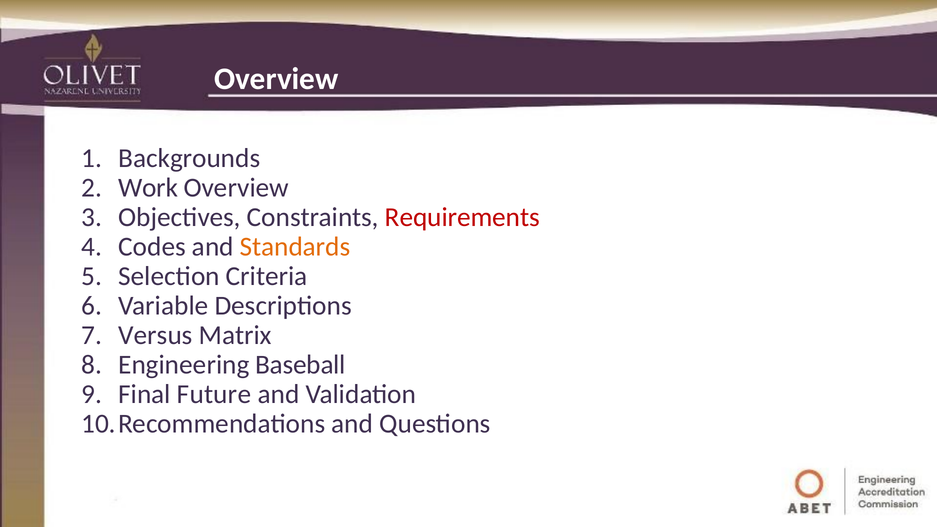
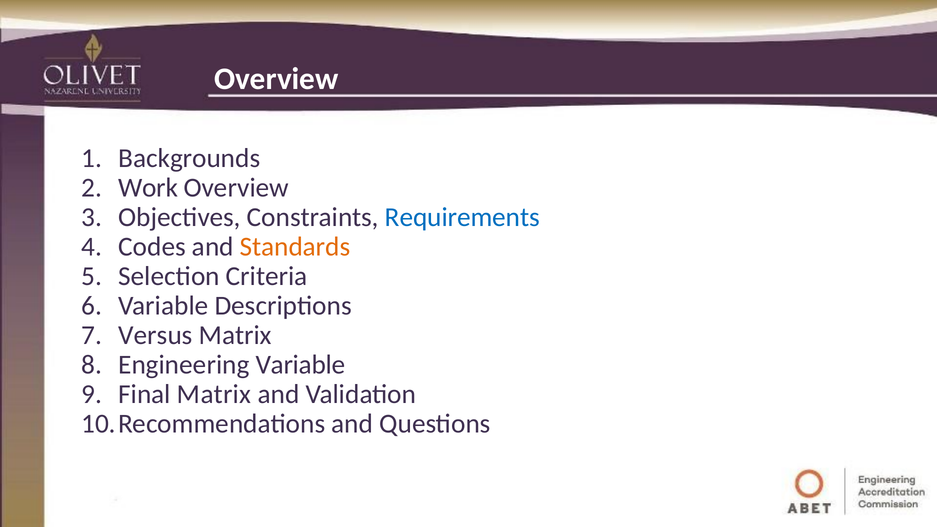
Requirements colour: red -> blue (462, 217)
Engineering Baseball: Baseball -> Variable (300, 365)
Final Future: Future -> Matrix (214, 394)
